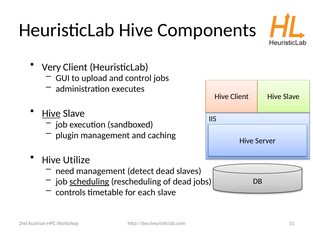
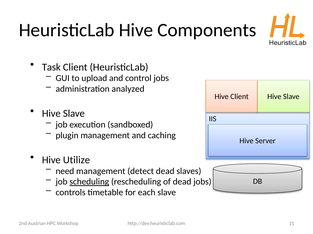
Very: Very -> Task (51, 67)
executes: executes -> analyzed (128, 89)
Hive underline: present -> none (51, 114)
